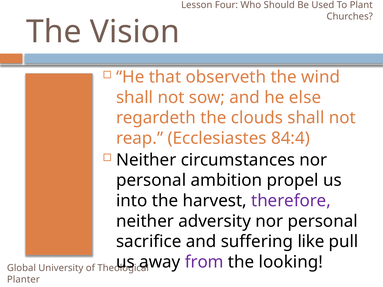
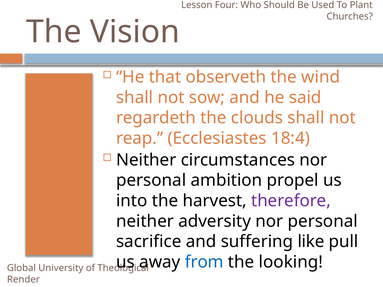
else: else -> said (305, 98)
84:4: 84:4 -> 18:4 (290, 138)
from colour: purple -> blue (204, 262)
Planter: Planter -> Render (23, 280)
